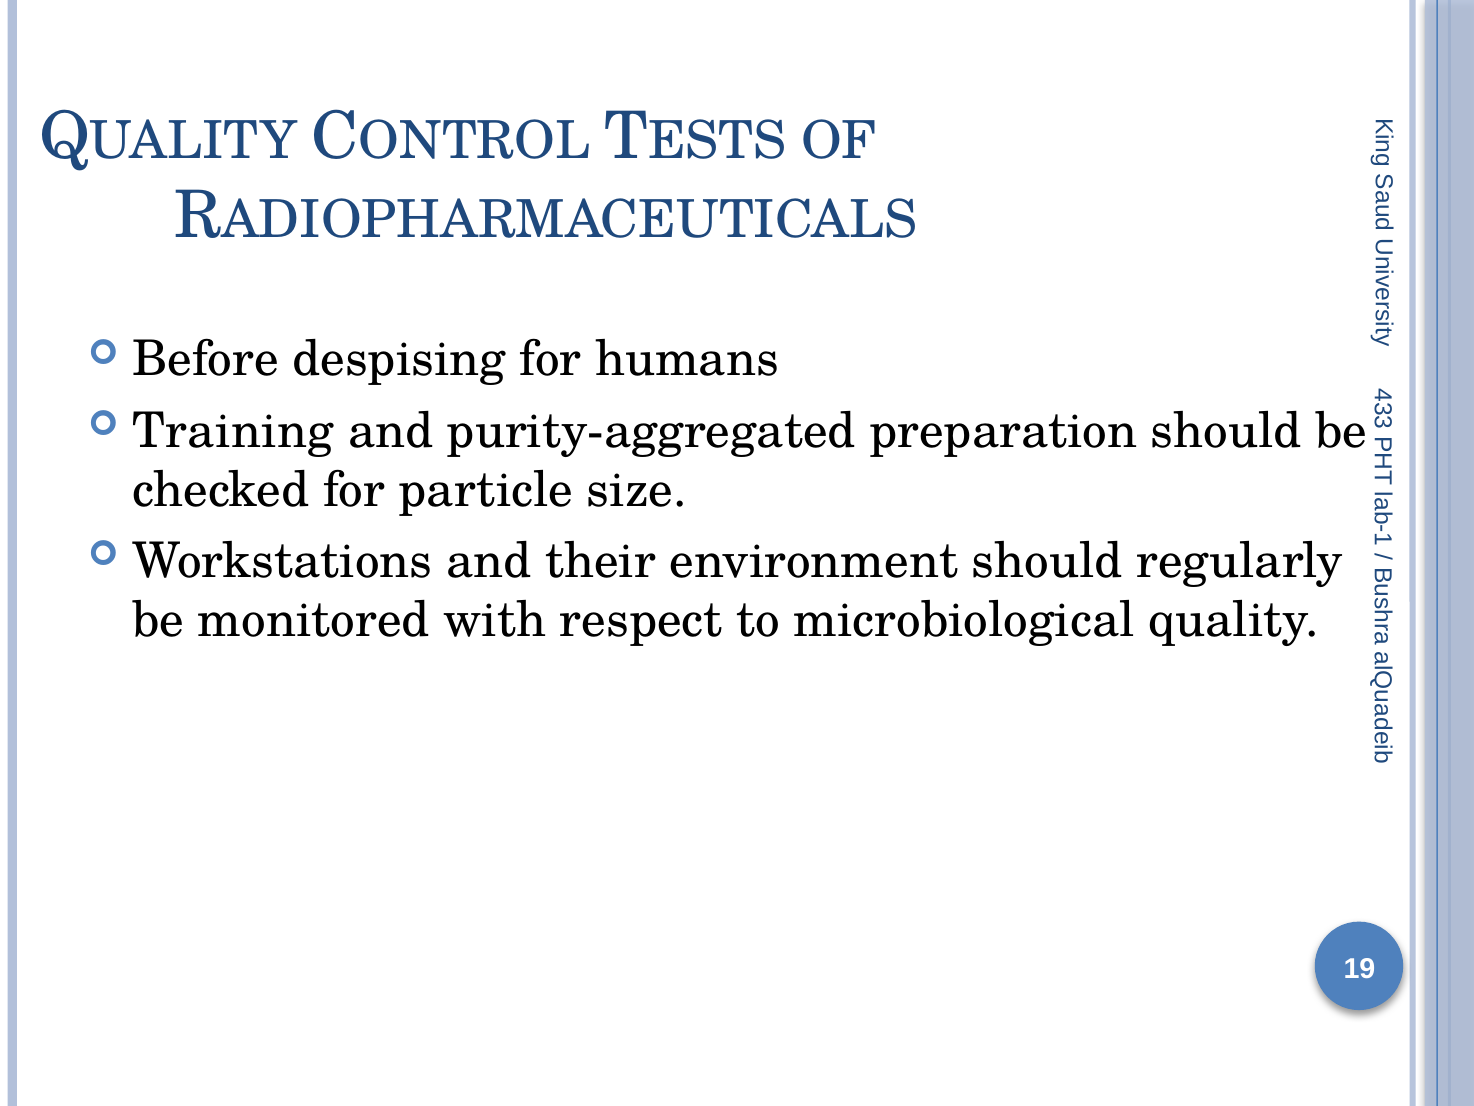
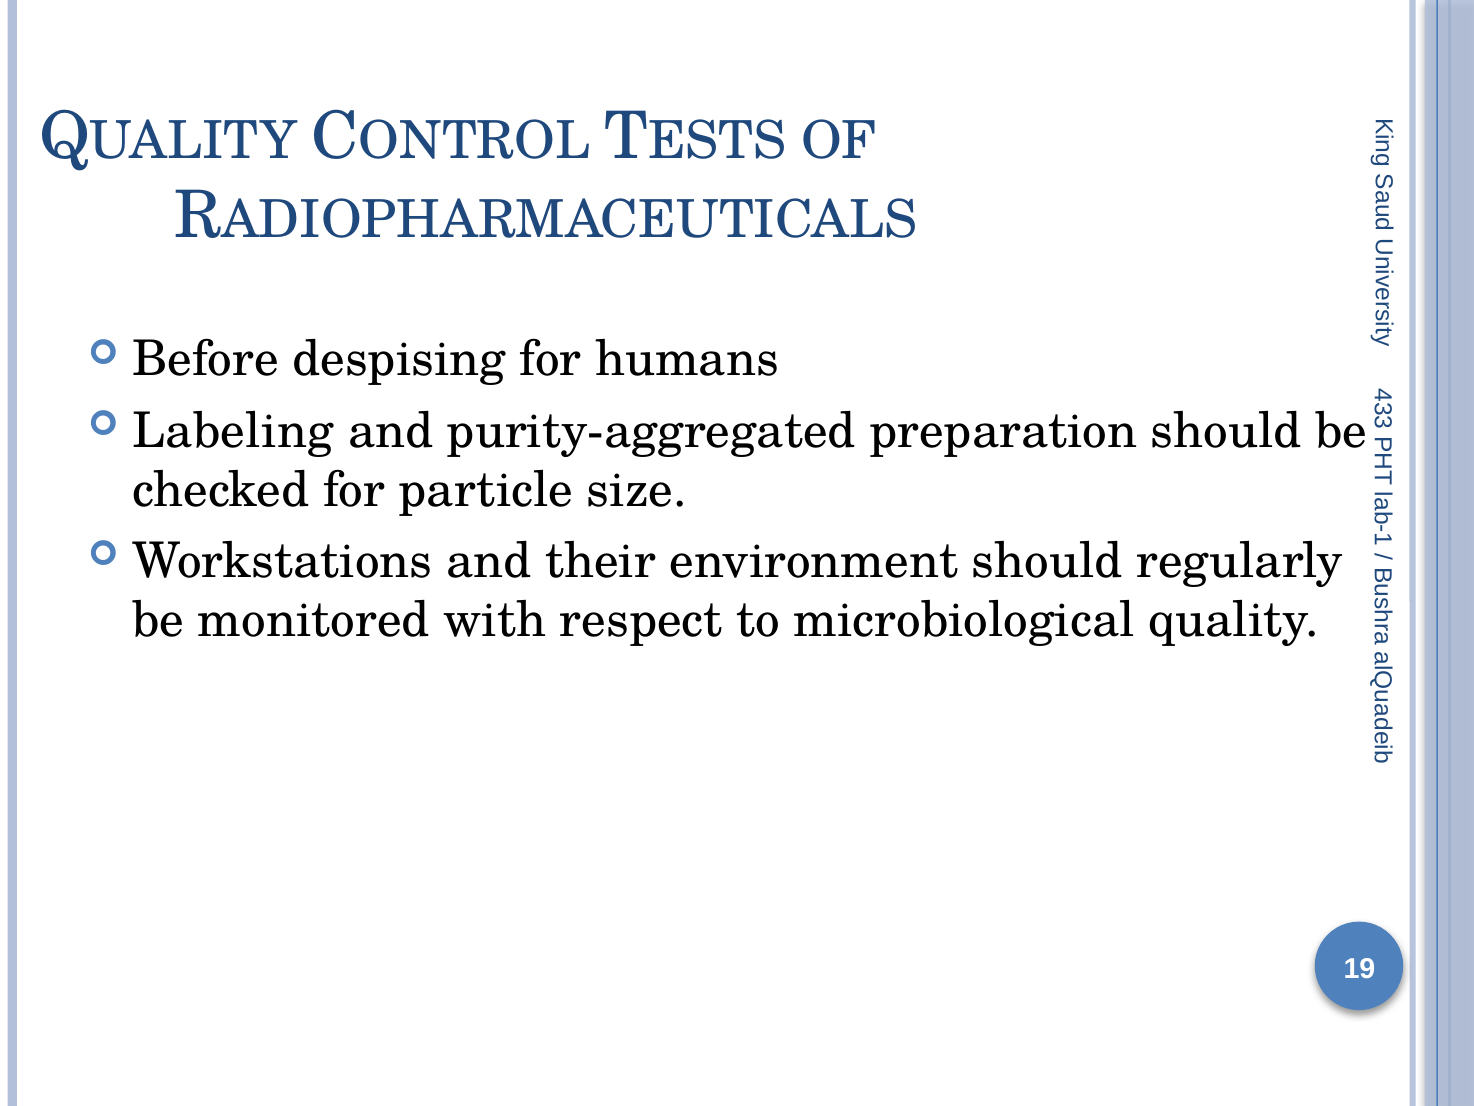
Training: Training -> Labeling (233, 431)
